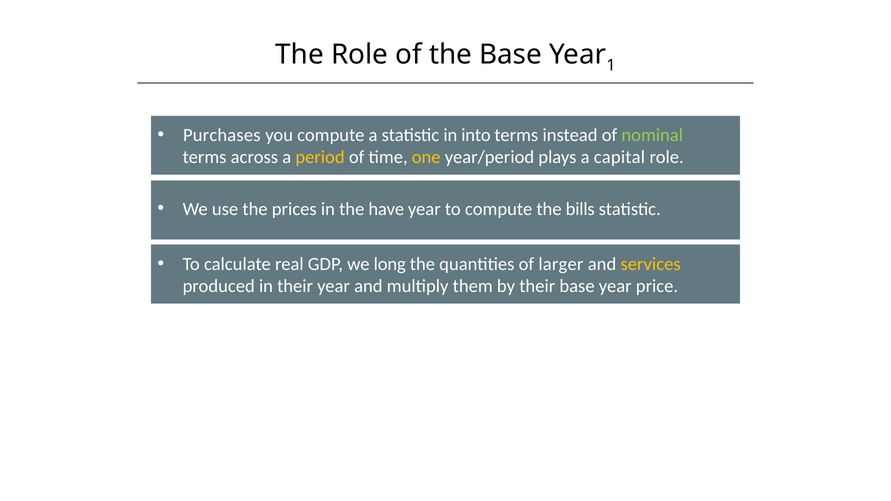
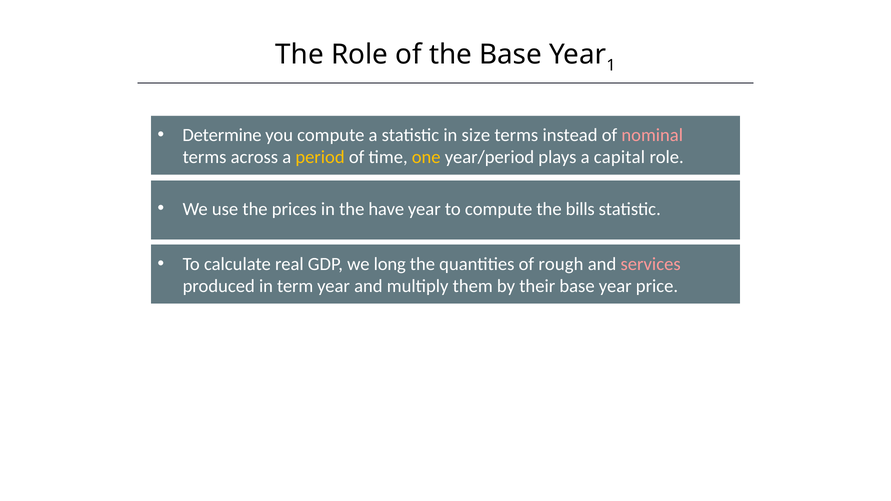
Purchases: Purchases -> Determine (222, 135)
into: into -> size (476, 135)
nominal colour: light green -> pink (652, 135)
larger: larger -> rough (561, 264)
services colour: yellow -> pink (651, 264)
in their: their -> term (295, 286)
